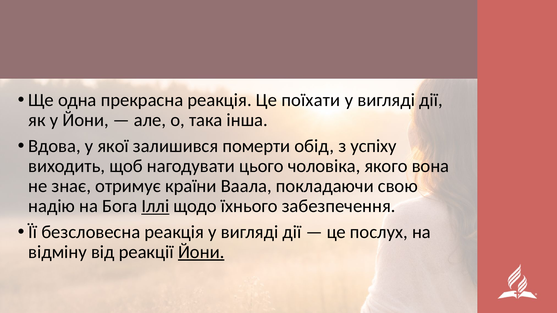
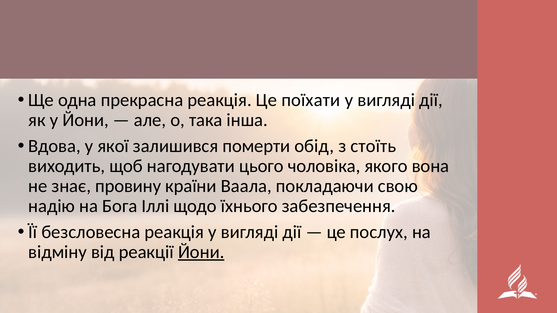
успіху: успіху -> стоїть (373, 146)
отримує: отримує -> провину (128, 186)
Іллі underline: present -> none (155, 206)
